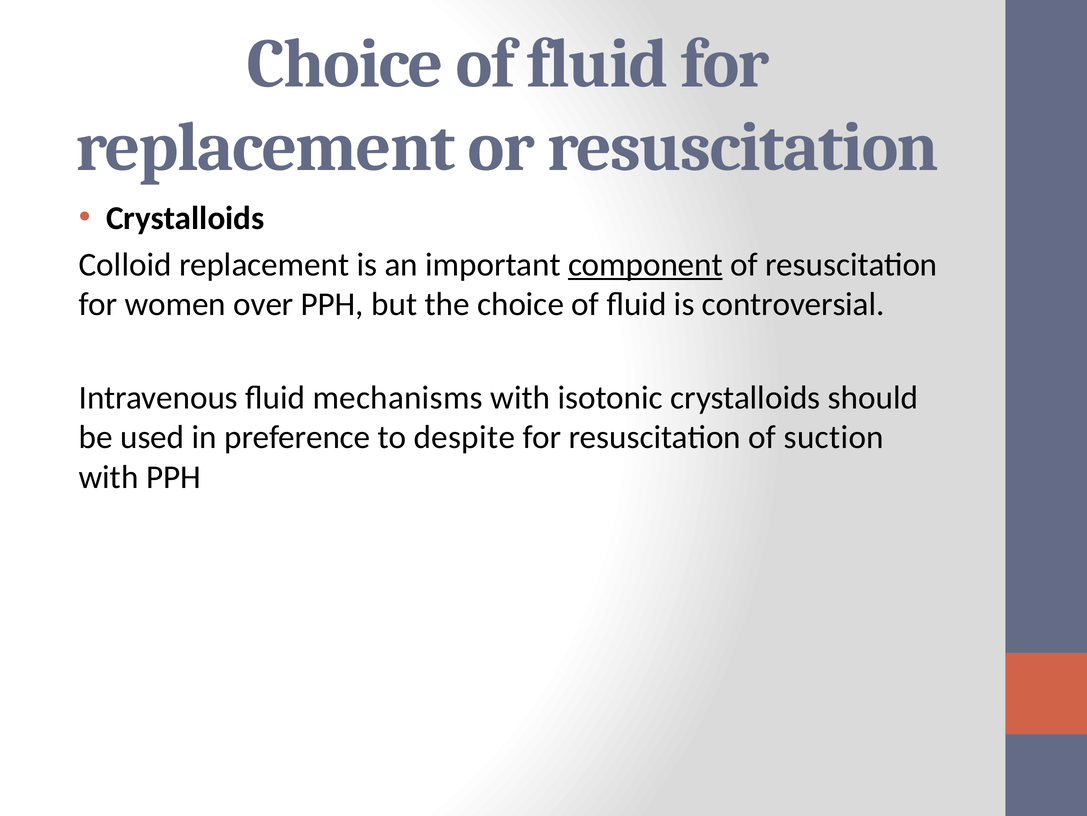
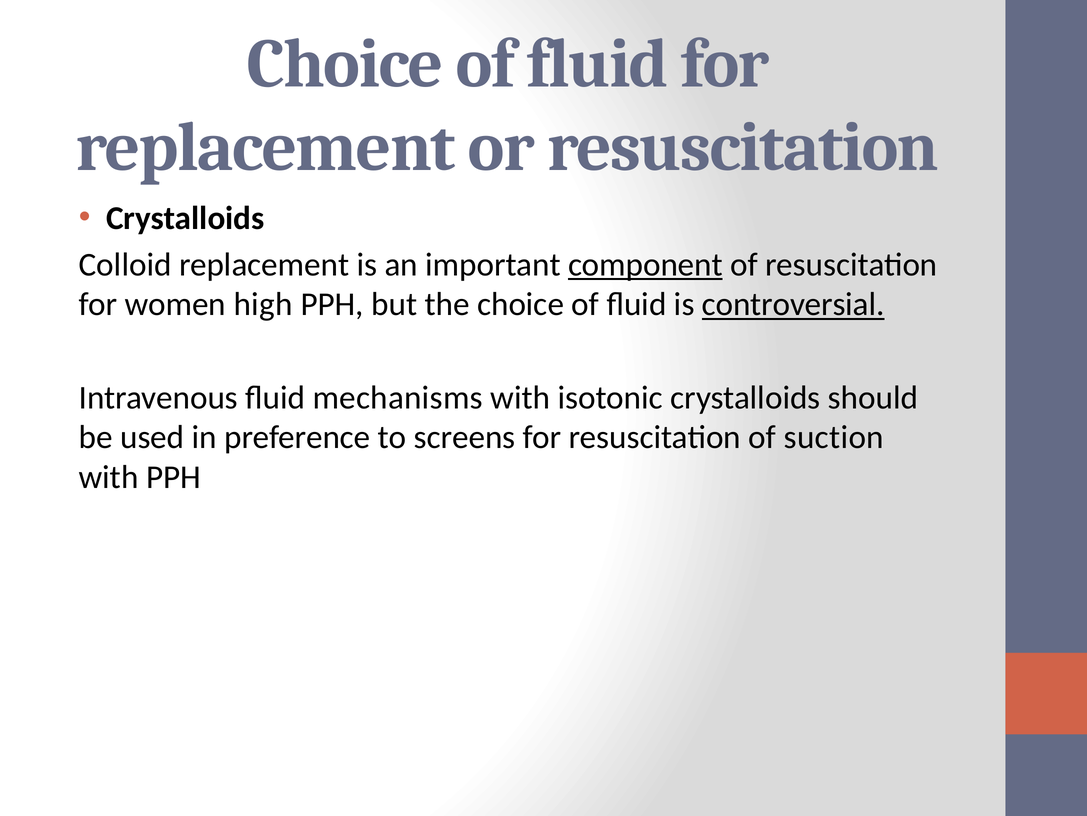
over: over -> high (263, 304)
controversial underline: none -> present (793, 304)
despite: despite -> screens (464, 437)
